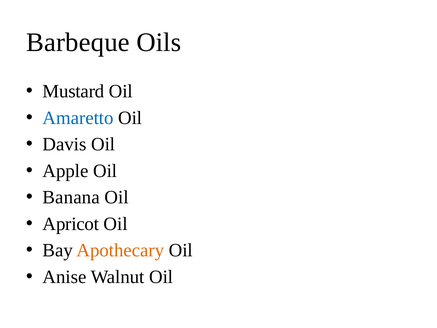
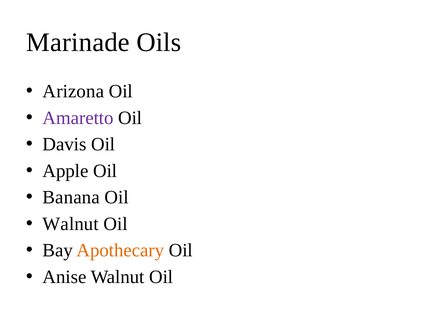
Barbeque: Barbeque -> Marinade (78, 42)
Mustard: Mustard -> Arizona (73, 91)
Amaretto colour: blue -> purple (78, 118)
Apricot: Apricot -> Walnut (71, 224)
